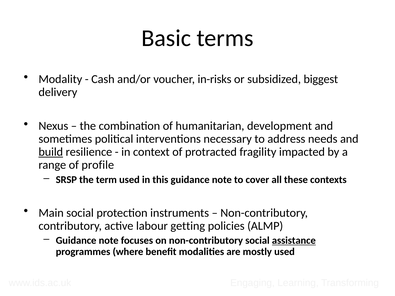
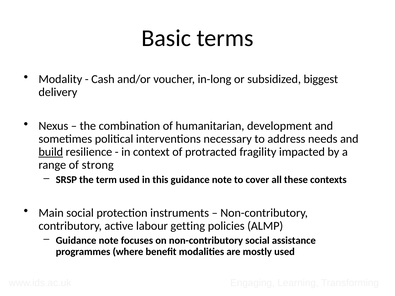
in-risks: in-risks -> in-long (214, 79)
profile: profile -> strong (98, 165)
assistance underline: present -> none (294, 241)
